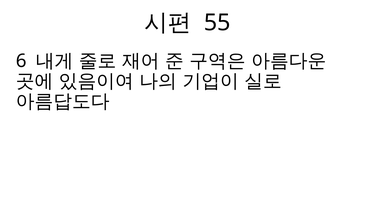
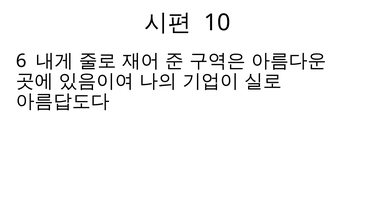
55: 55 -> 10 (217, 23)
